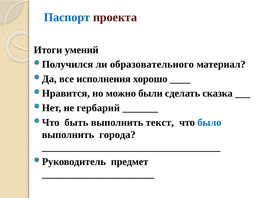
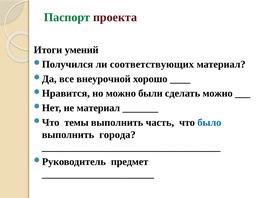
Паспорт colour: blue -> green (67, 17)
образовательного: образовательного -> соответствующих (152, 64)
исполнения: исполнения -> внеурочной (104, 79)
сделать сказка: сказка -> можно (218, 93)
не гербарий: гербарий -> материал (98, 108)
быть: быть -> темы (76, 122)
текст: текст -> часть (160, 122)
